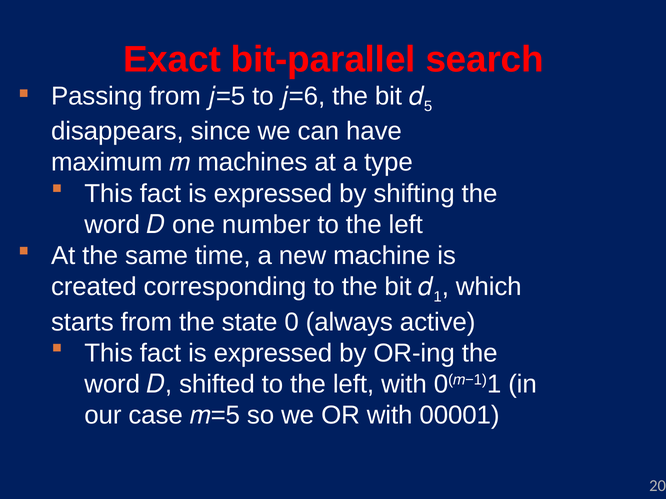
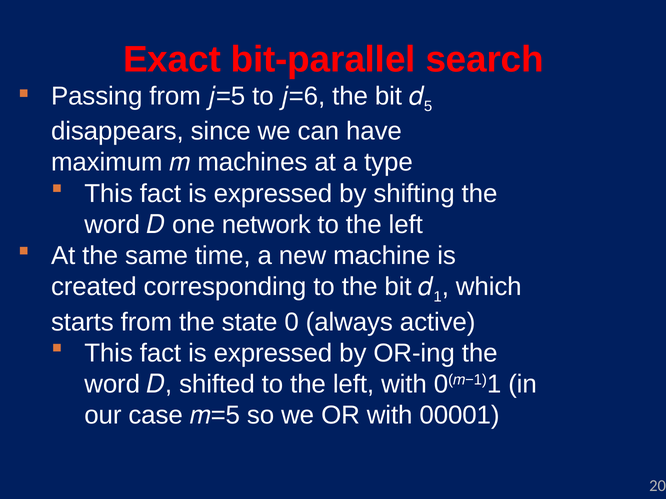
number: number -> network (266, 225)
